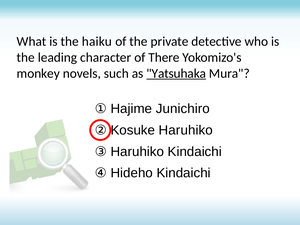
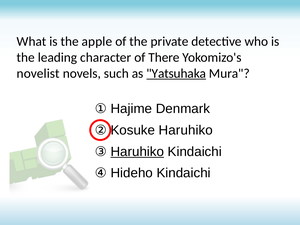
haiku: haiku -> apple (97, 41)
monkey: monkey -> novelist (38, 73)
Junichiro: Junichiro -> Denmark (183, 109)
Haruhiko underline: none -> present (137, 152)
